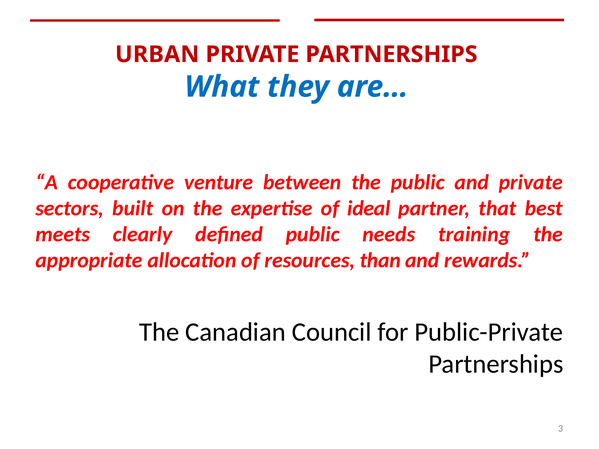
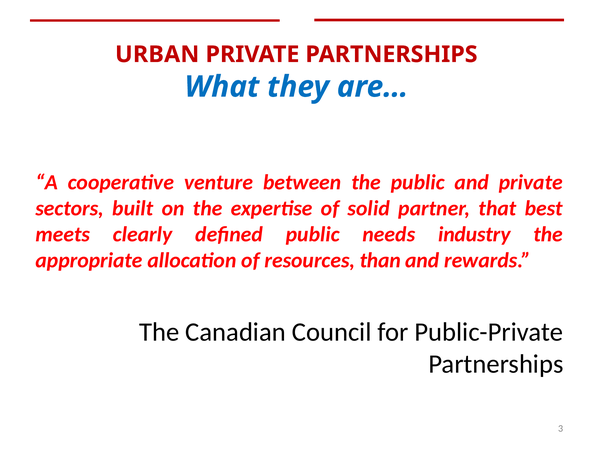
ideal: ideal -> solid (369, 209)
training: training -> industry (474, 234)
